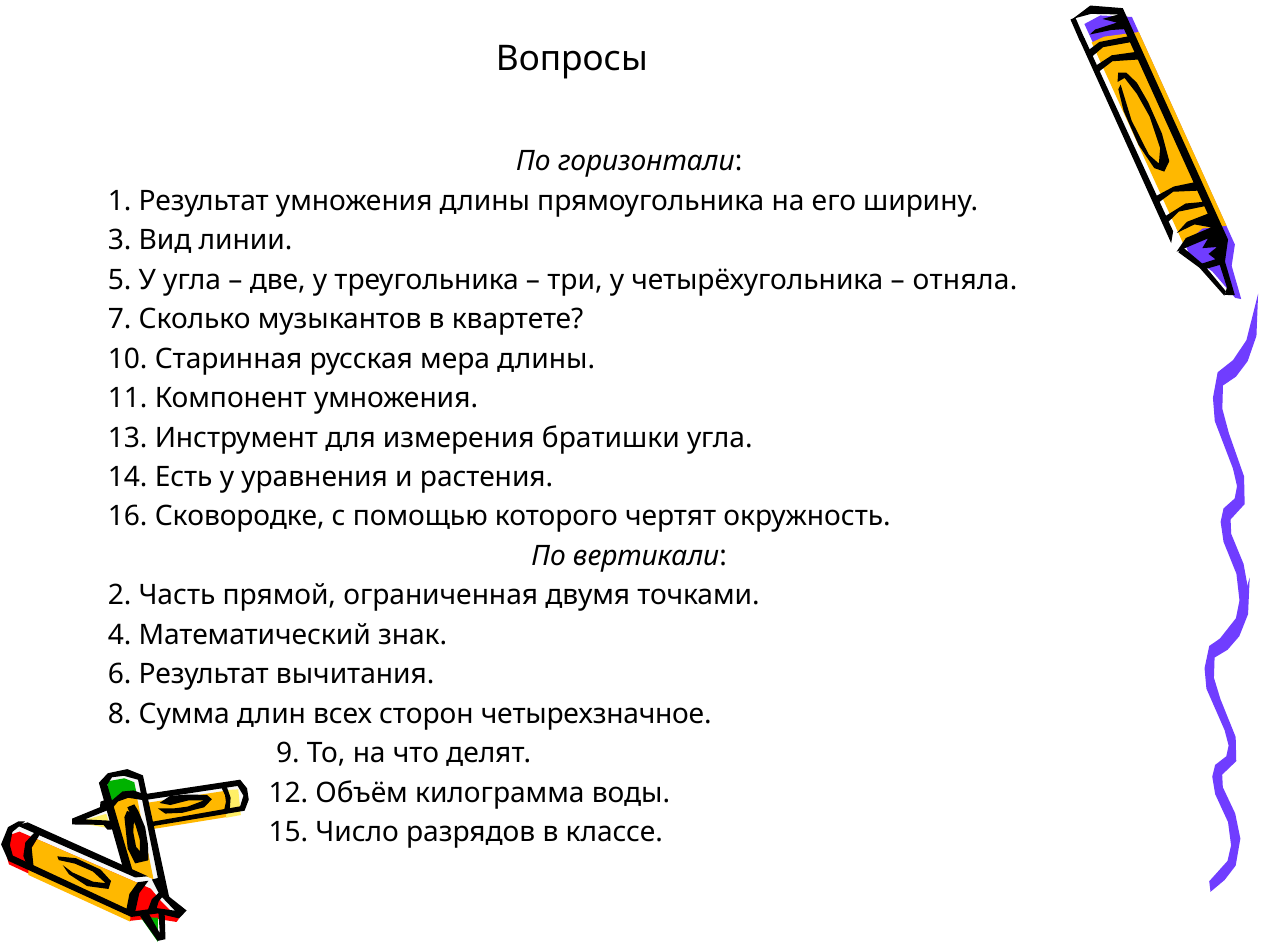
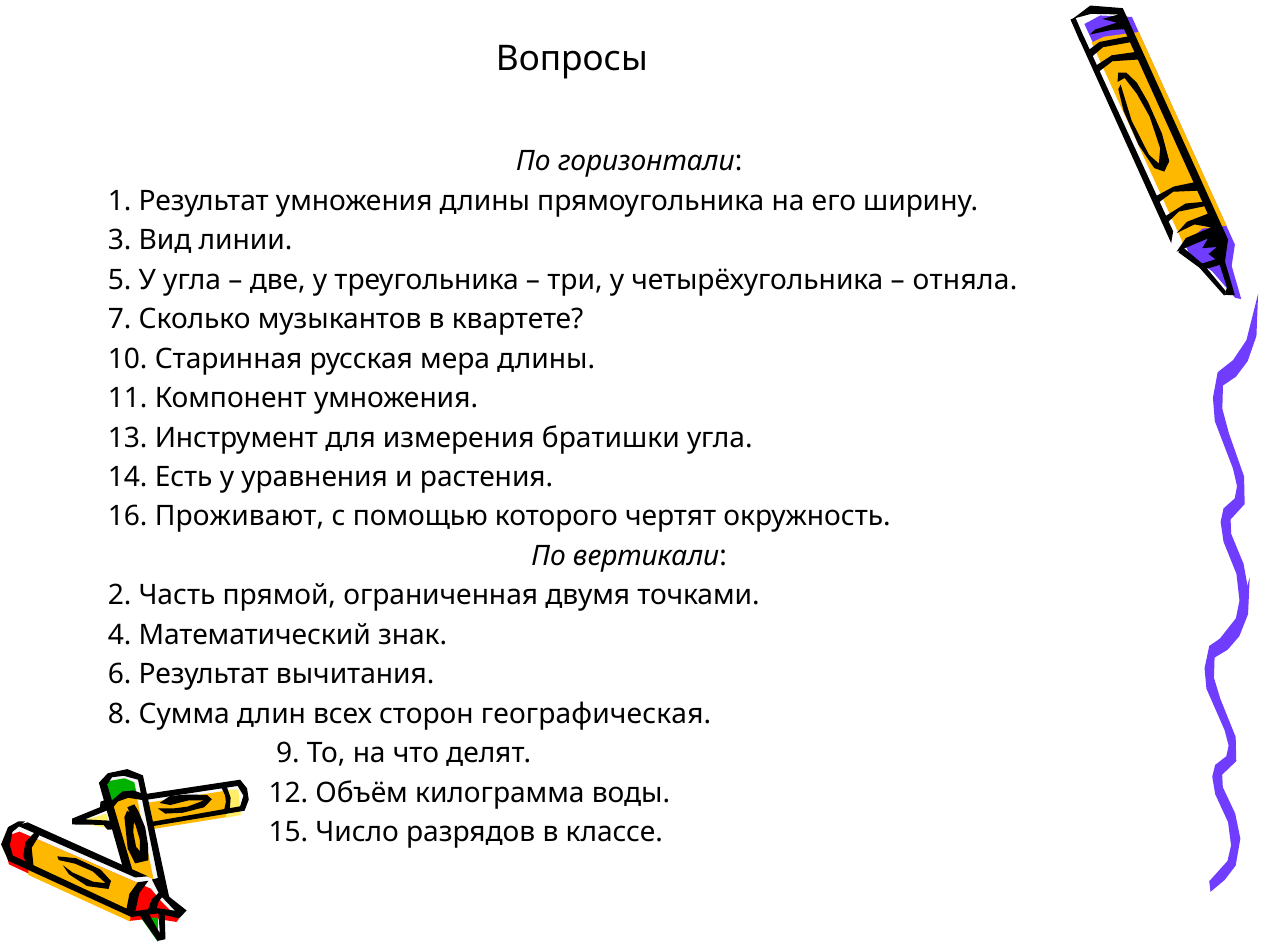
Сковородке: Сковородке -> Проживают (240, 517)
четырехзначное: четырехзначное -> географическая (596, 714)
